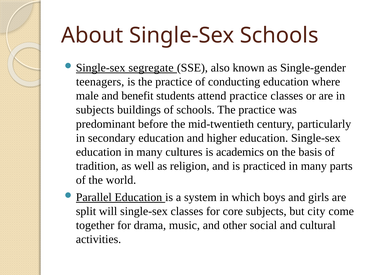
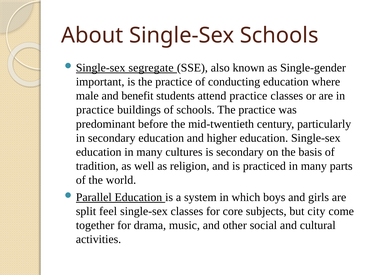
teenagers: teenagers -> important (100, 82)
subjects: subjects -> practice (95, 110)
is academics: academics -> secondary (240, 152)
will: will -> feel (108, 211)
